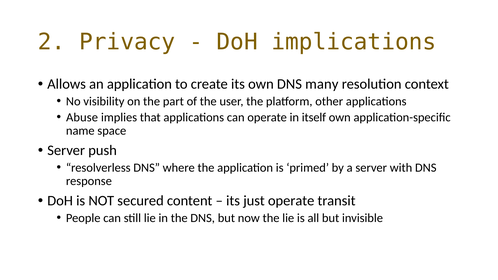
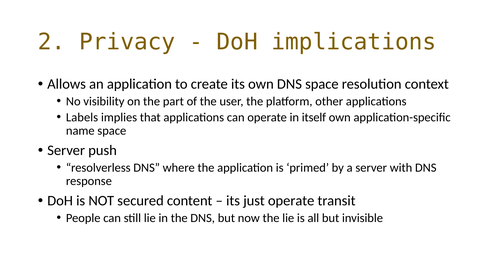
DNS many: many -> space (322, 84)
Abuse: Abuse -> Labels (82, 117)
